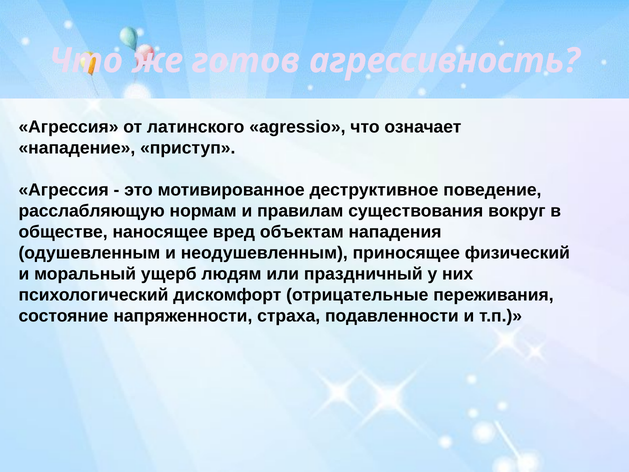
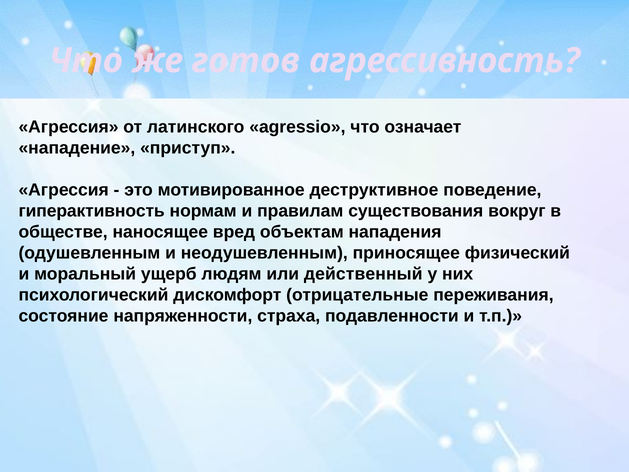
расслабляющую: расслабляющую -> гиперактивность (92, 211)
праздничный: праздничный -> действенный (363, 274)
